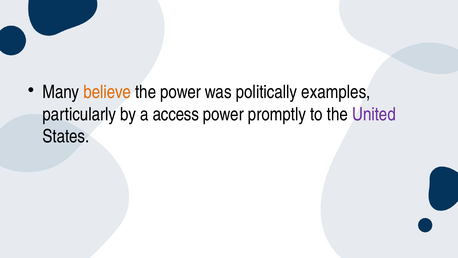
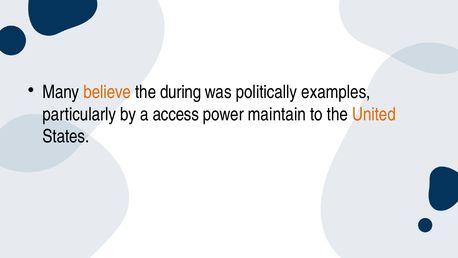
the power: power -> during (181, 92)
promptly: promptly -> maintain (277, 114)
United colour: purple -> orange (374, 114)
